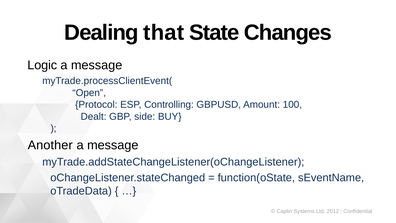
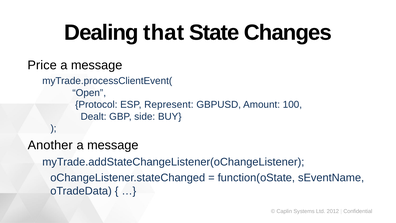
Logic: Logic -> Price (42, 65)
Controlling: Controlling -> Represent (169, 105)
